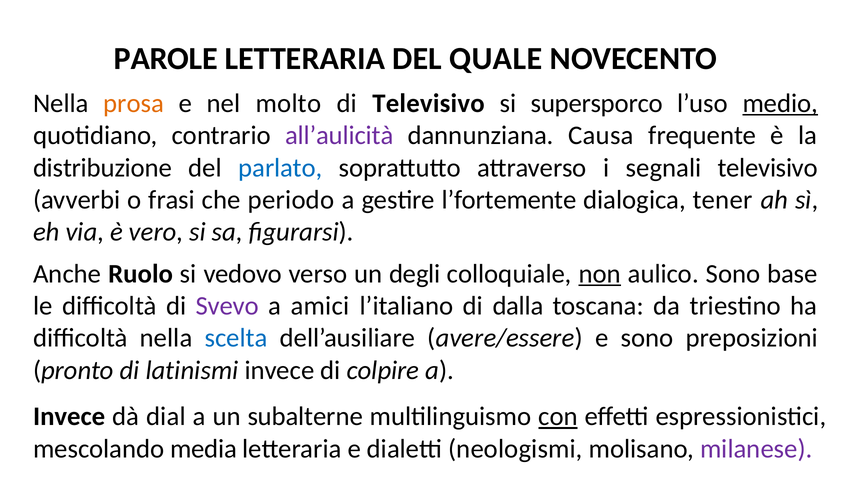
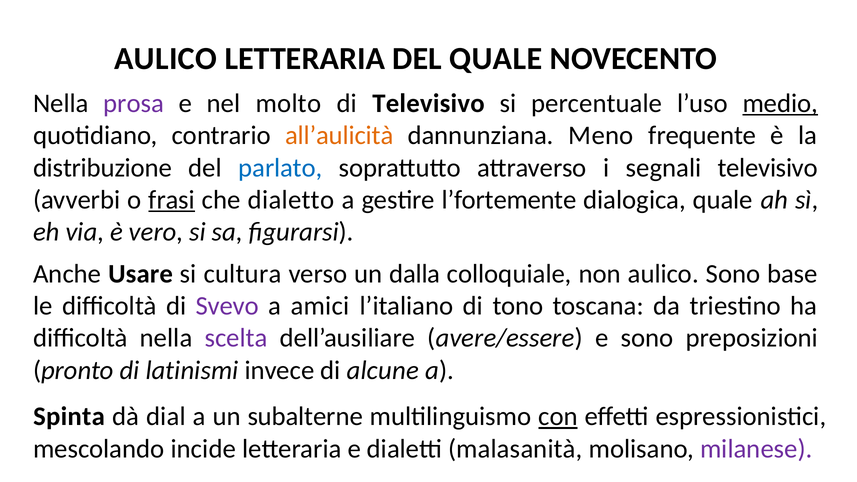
PAROLE: PAROLE -> AULICO (166, 59)
prosa colour: orange -> purple (134, 103)
supersporco: supersporco -> percentuale (597, 103)
all’aulicità colour: purple -> orange (339, 136)
Causa: Causa -> Meno (601, 136)
frasi underline: none -> present (172, 200)
periodo: periodo -> dialetto (291, 200)
dialogica tener: tener -> quale (723, 200)
Ruolo: Ruolo -> Usare (141, 274)
vedovo: vedovo -> cultura (243, 274)
degli: degli -> dalla (415, 274)
non underline: present -> none (600, 274)
dalla: dalla -> tono (518, 306)
scelta colour: blue -> purple (236, 338)
colpire: colpire -> alcune (383, 370)
Invece: Invece -> Spinta (69, 417)
media: media -> incide (203, 449)
neologismi: neologismi -> malasanità (515, 449)
